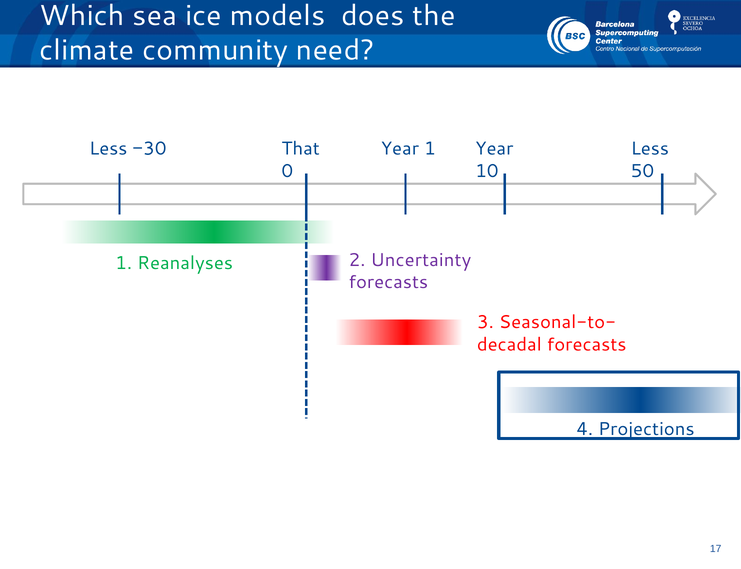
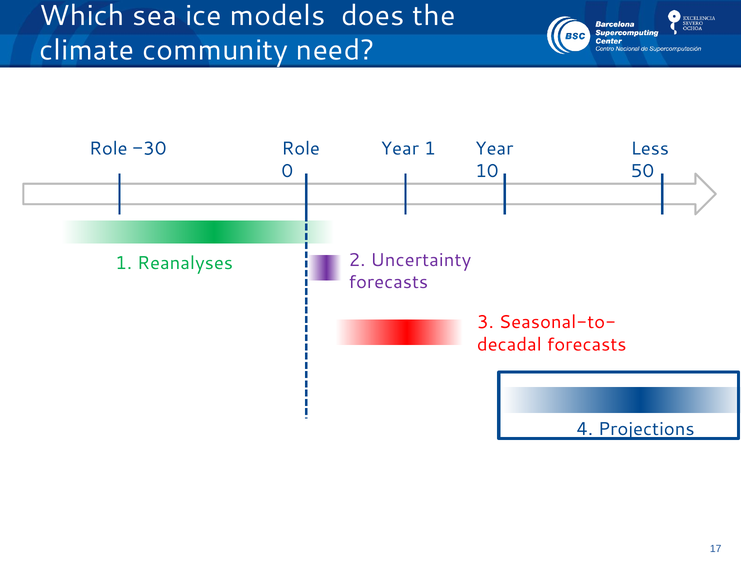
Less: Less -> Role (108, 149)
That: That -> Role (301, 149)
